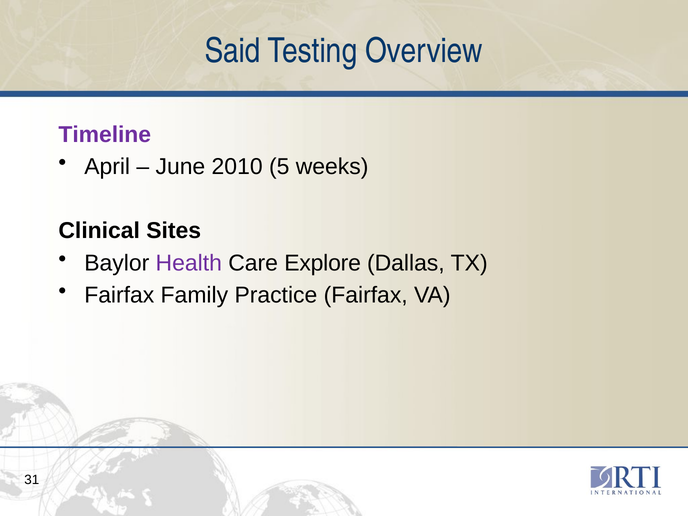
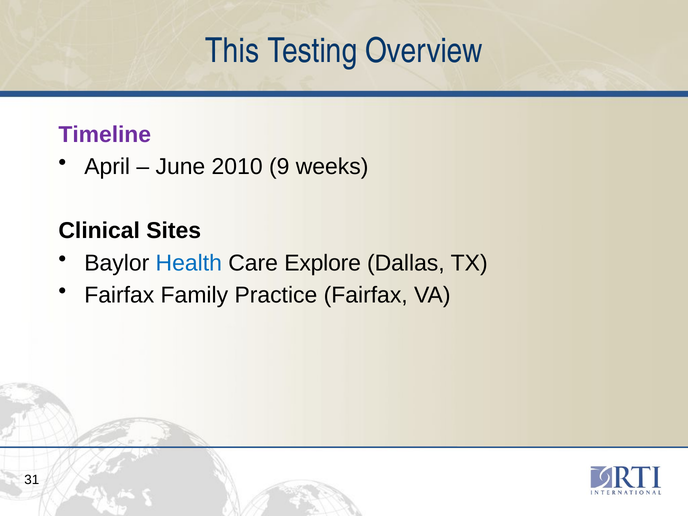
Said: Said -> This (232, 51)
5: 5 -> 9 (279, 167)
Health colour: purple -> blue (189, 263)
